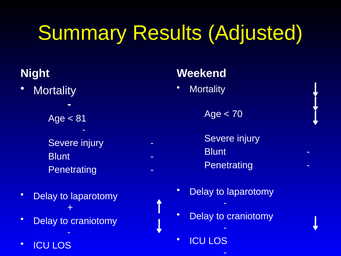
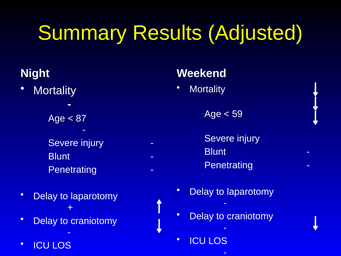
70: 70 -> 59 (237, 114)
81: 81 -> 87 (81, 118)
